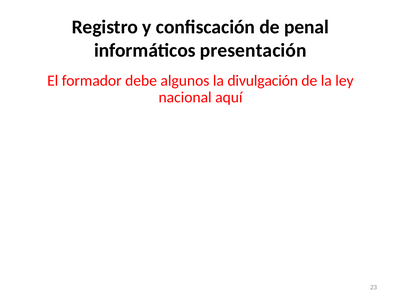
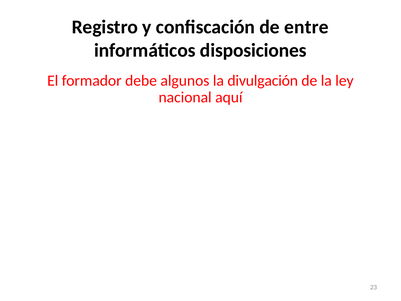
penal: penal -> entre (306, 27)
presentación: presentación -> disposiciones (253, 50)
